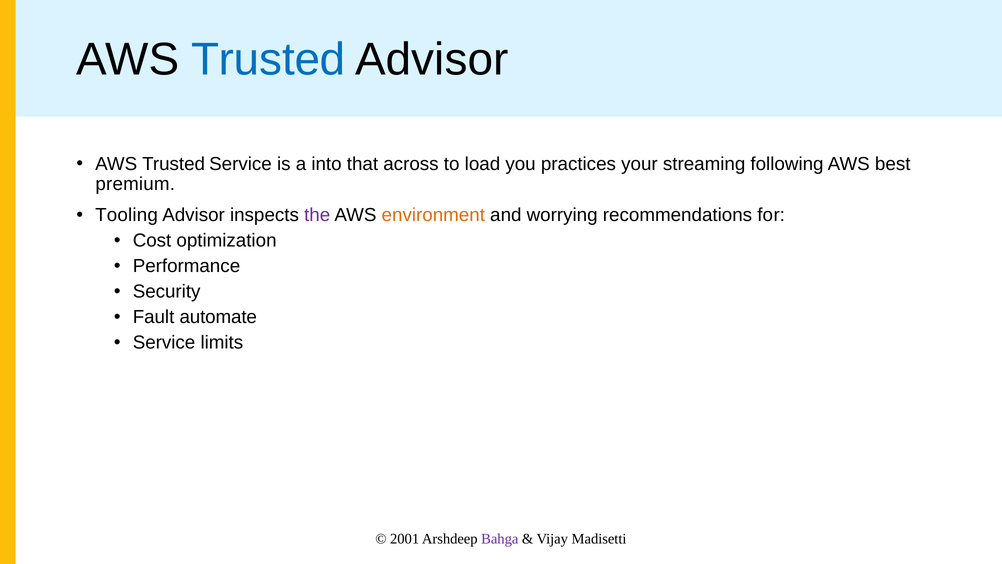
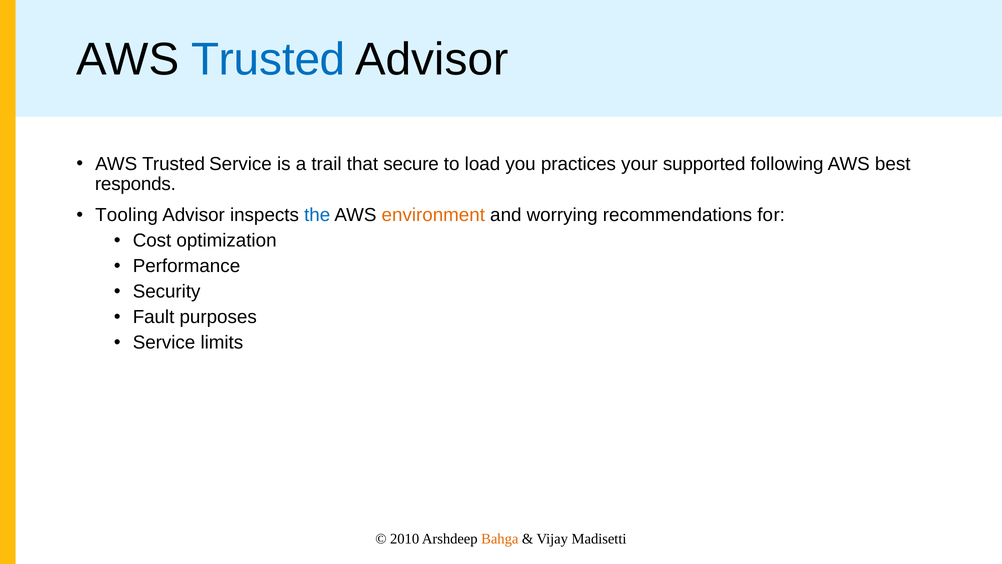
into: into -> trail (326, 164)
across: across -> secure (411, 164)
streaming: streaming -> supported (704, 164)
premium: premium -> responds (135, 184)
the colour: purple -> blue (317, 215)
automate: automate -> purposes (218, 317)
2001: 2001 -> 2010 (405, 538)
Bahga colour: purple -> orange (500, 538)
